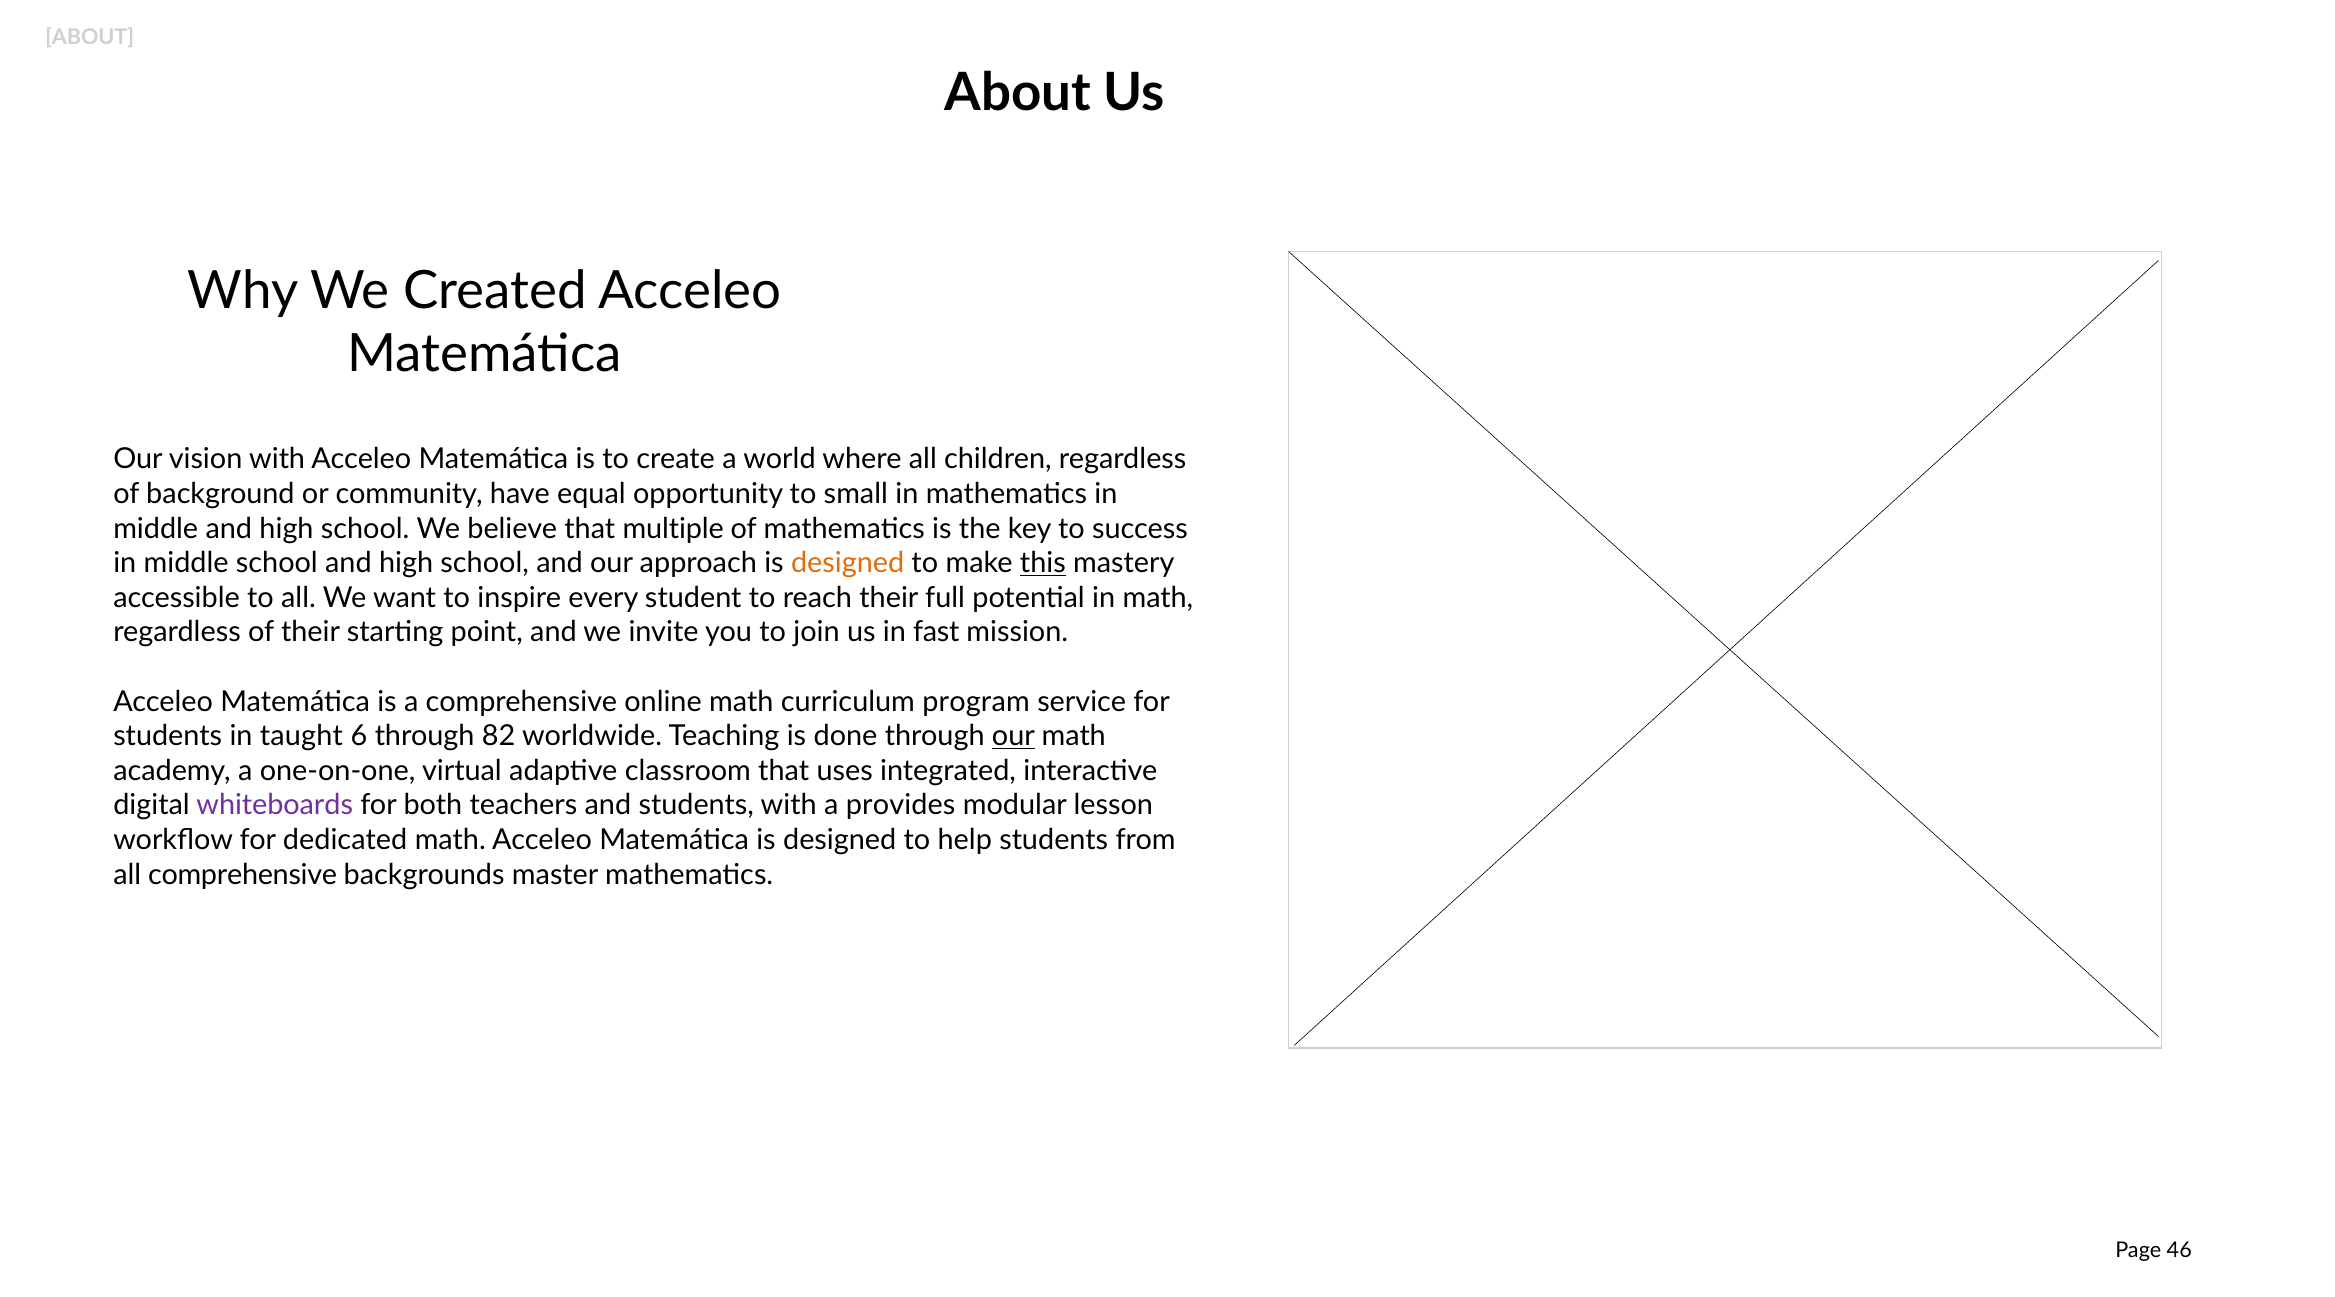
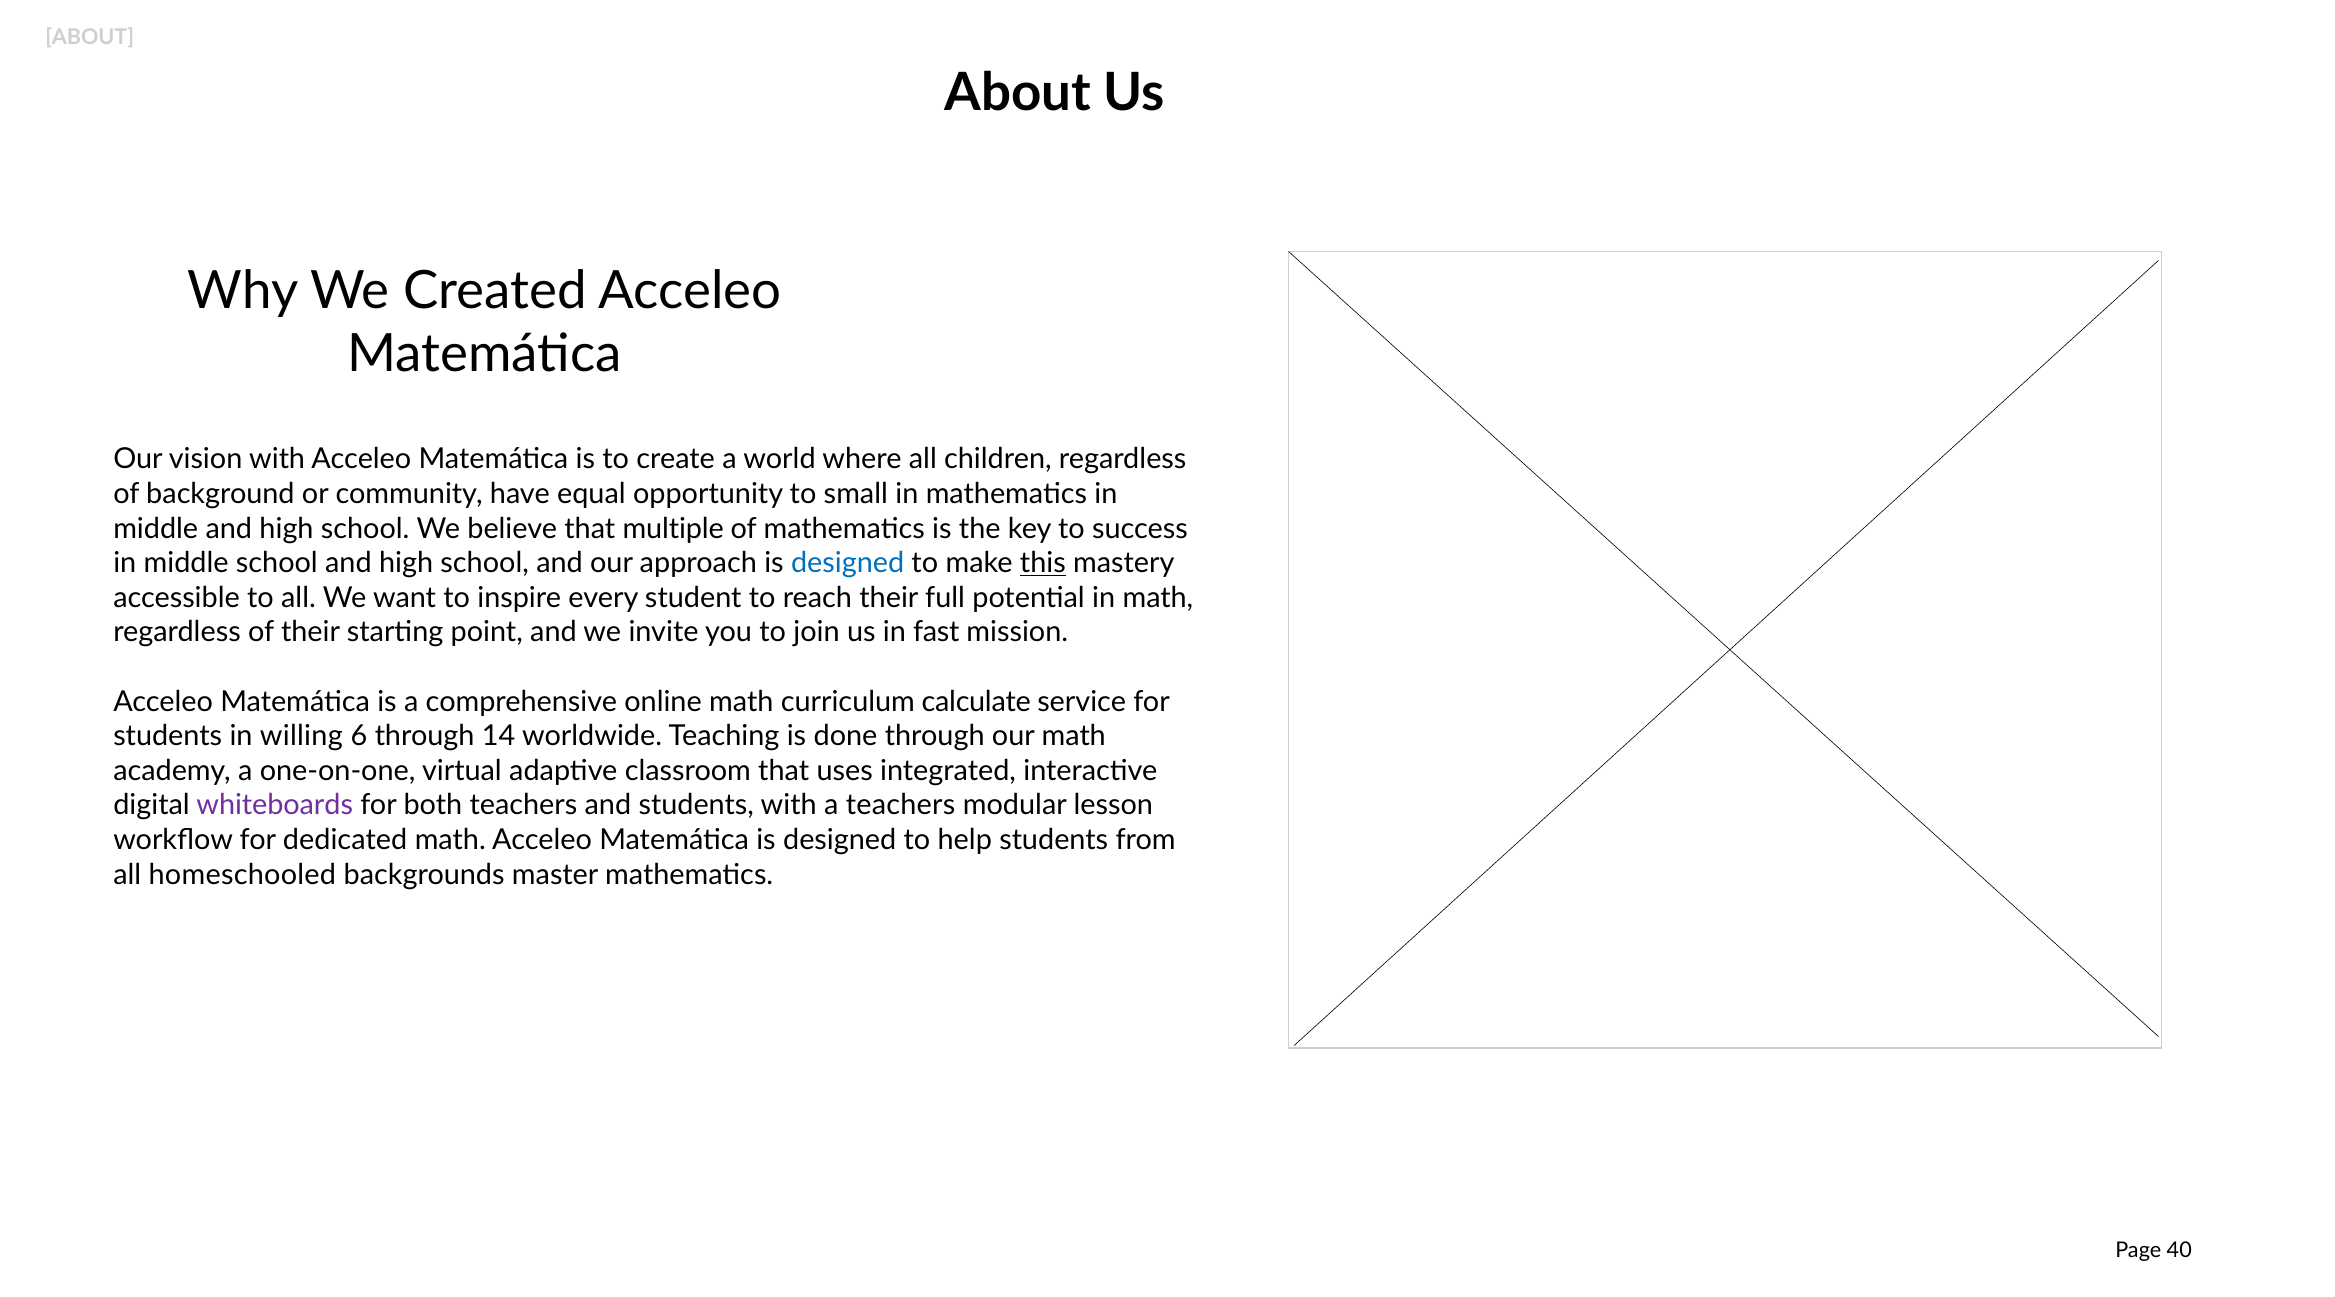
designed colour: orange -> blue (848, 563)
program: program -> calculate (976, 702)
taught: taught -> willing (301, 736)
82: 82 -> 14 (499, 736)
our underline: present -> none (1013, 736)
a provides: provides -> teachers (901, 805)
all comprehensive: comprehensive -> homeschooled (242, 875)
46: 46 -> 40 (2179, 1251)
